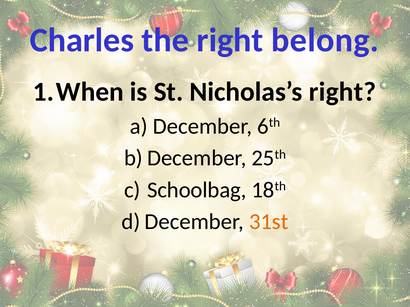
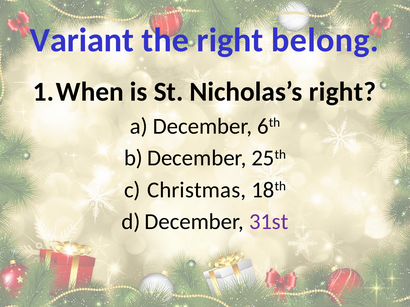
Charles: Charles -> Variant (82, 40)
Schoolbag: Schoolbag -> Christmas (197, 190)
31st colour: orange -> purple (269, 222)
